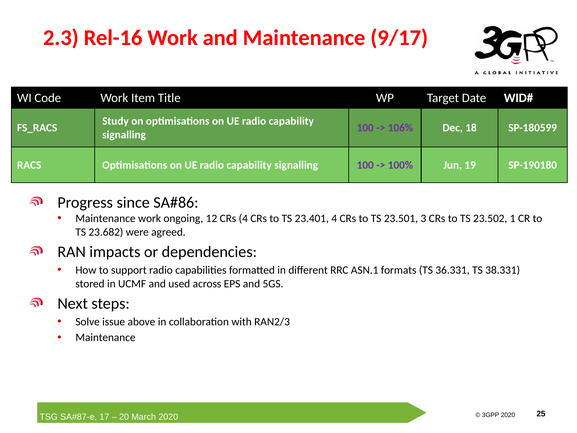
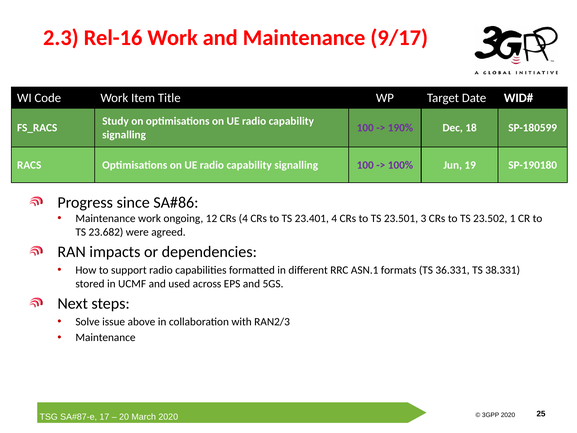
106%: 106% -> 190% (400, 128)
